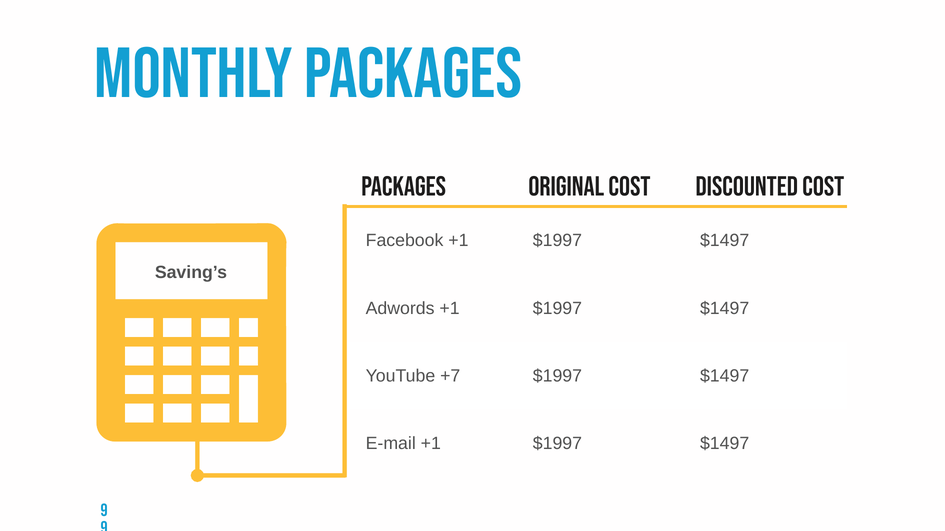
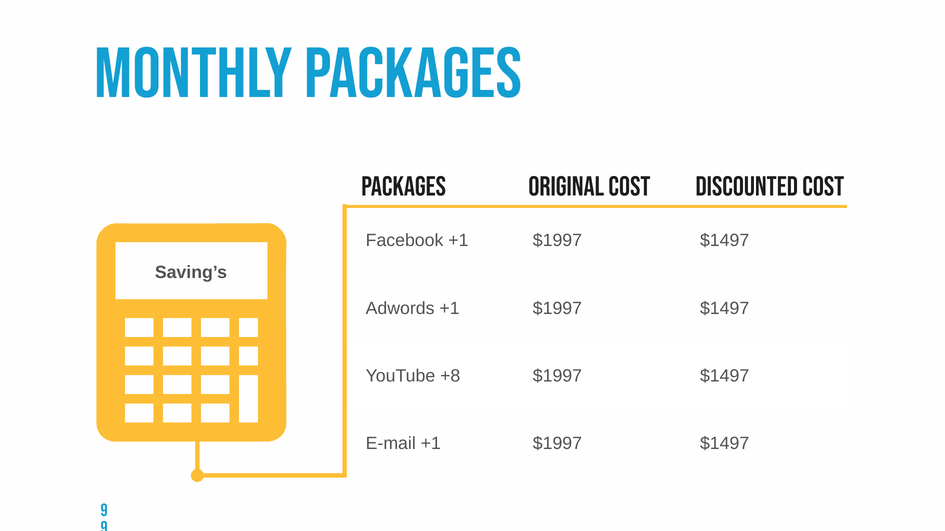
+7: +7 -> +8 (450, 376)
